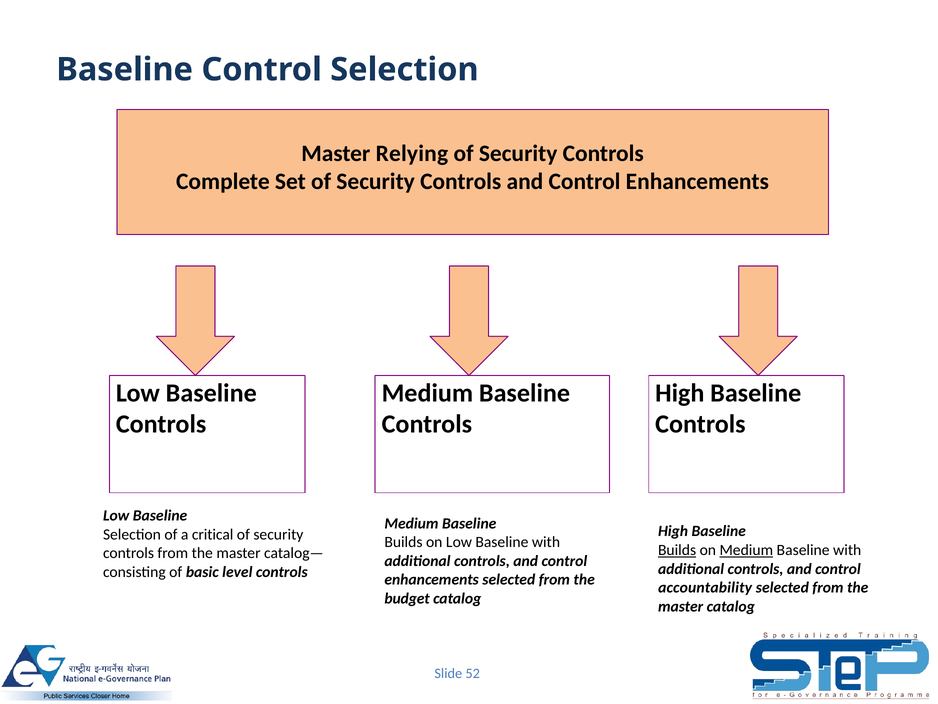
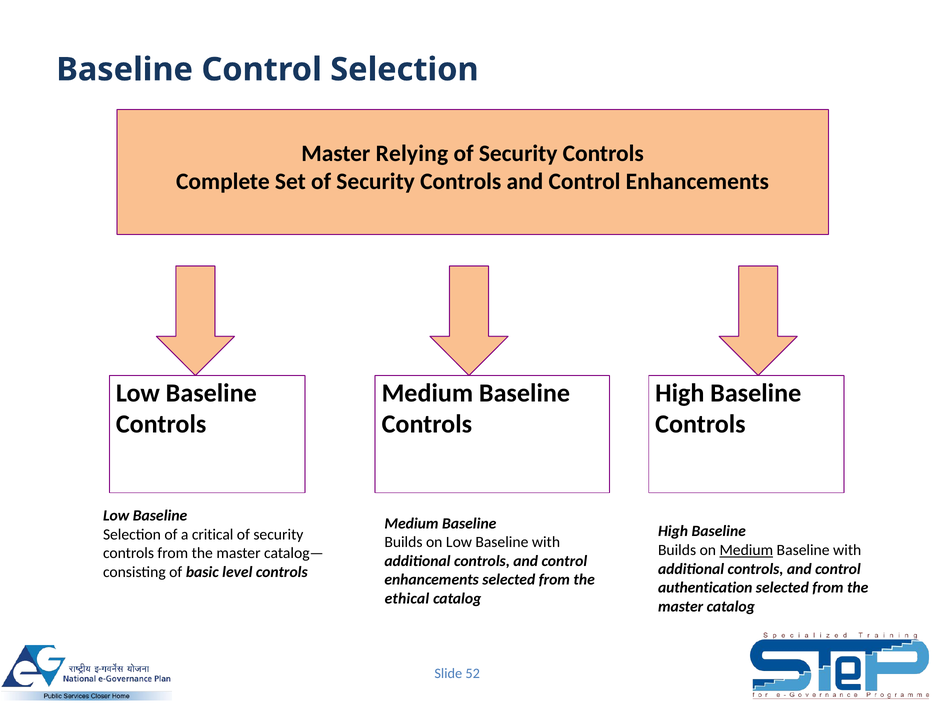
Builds underline: present -> none (677, 550)
accountability: accountability -> authentication (705, 587)
budget: budget -> ethical (407, 598)
